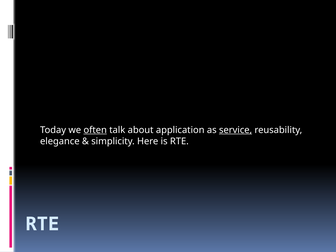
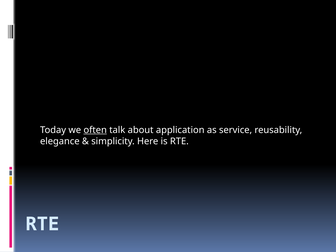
service underline: present -> none (236, 130)
